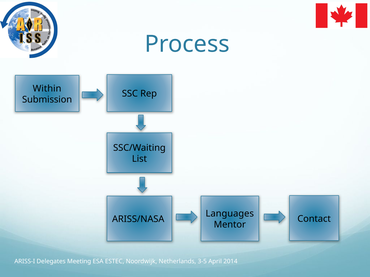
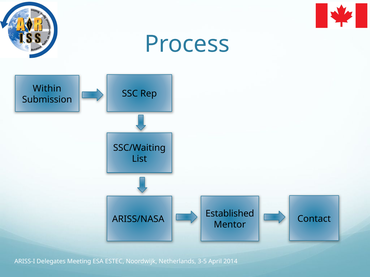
Languages: Languages -> Established (230, 214)
